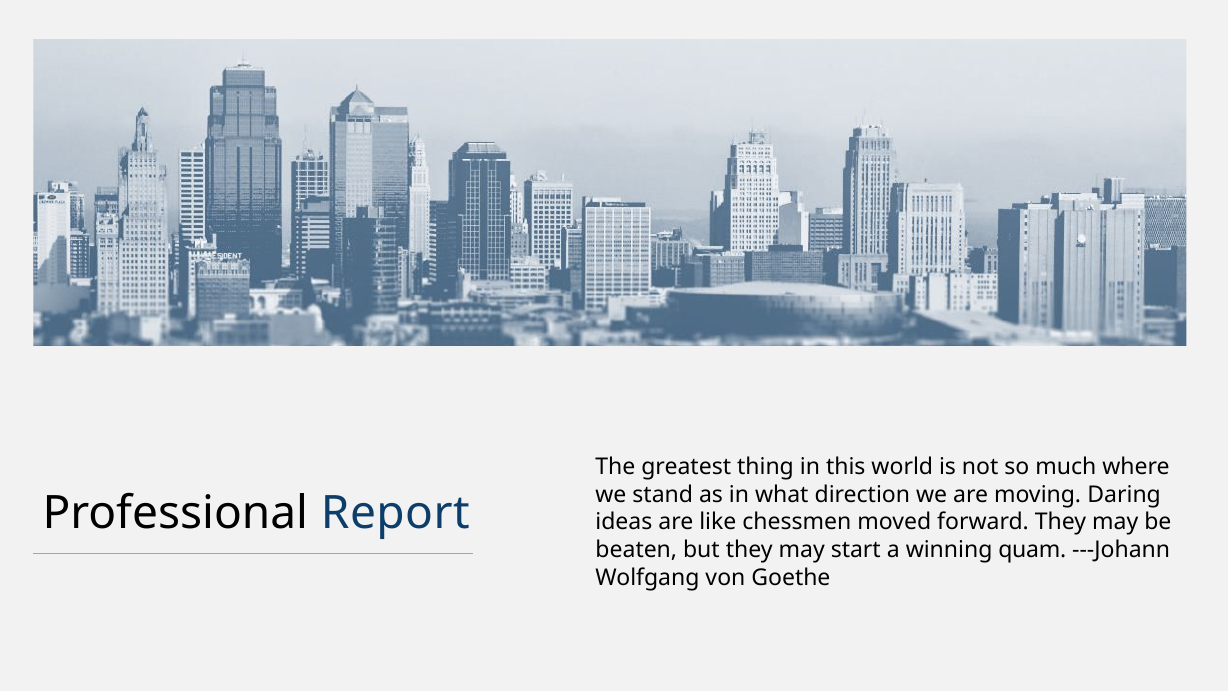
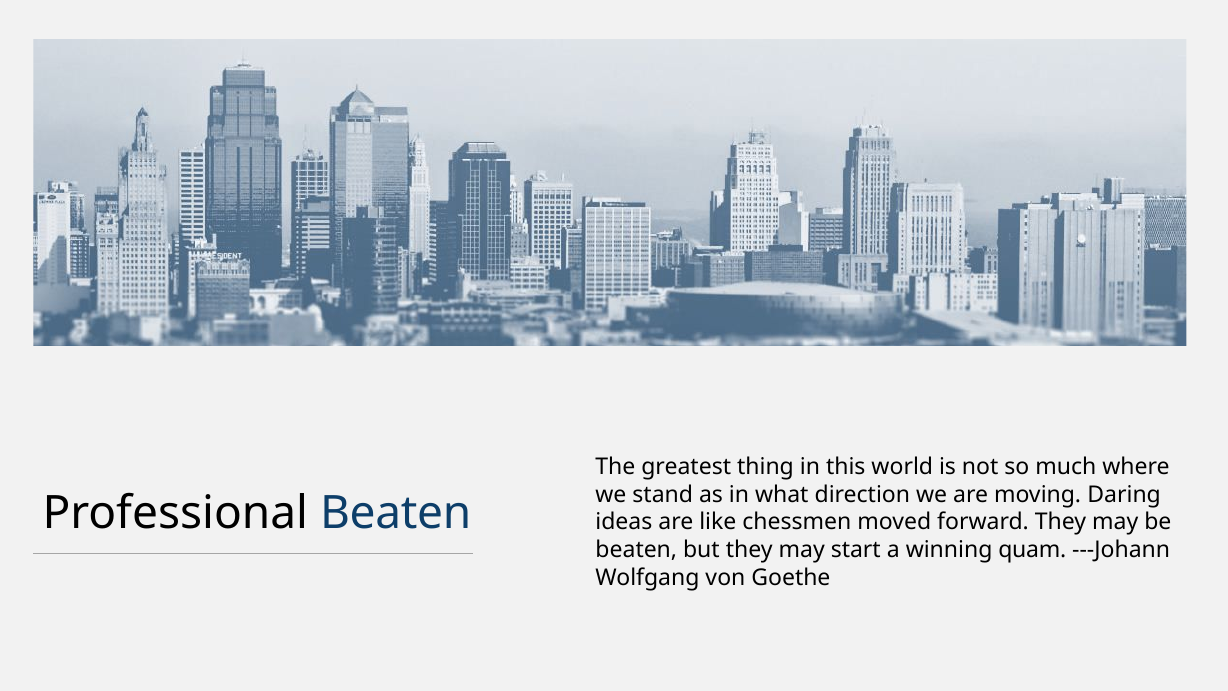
Professional Report: Report -> Beaten (396, 513)
